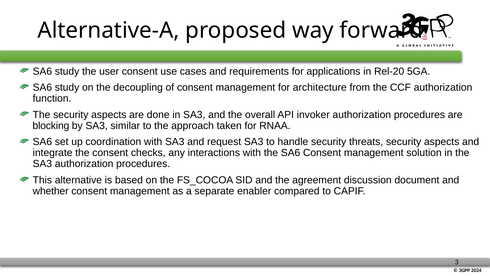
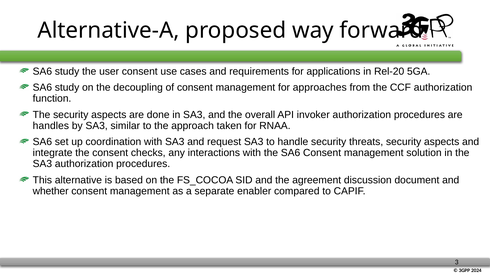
architecture: architecture -> approaches (320, 87)
blocking: blocking -> handles (51, 126)
